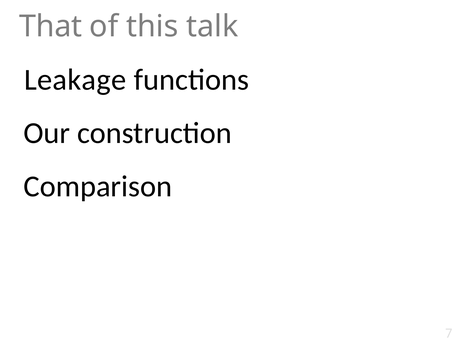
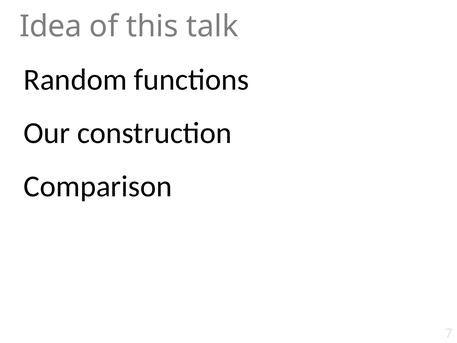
That: That -> Idea (51, 26)
Leakage: Leakage -> Random (75, 80)
